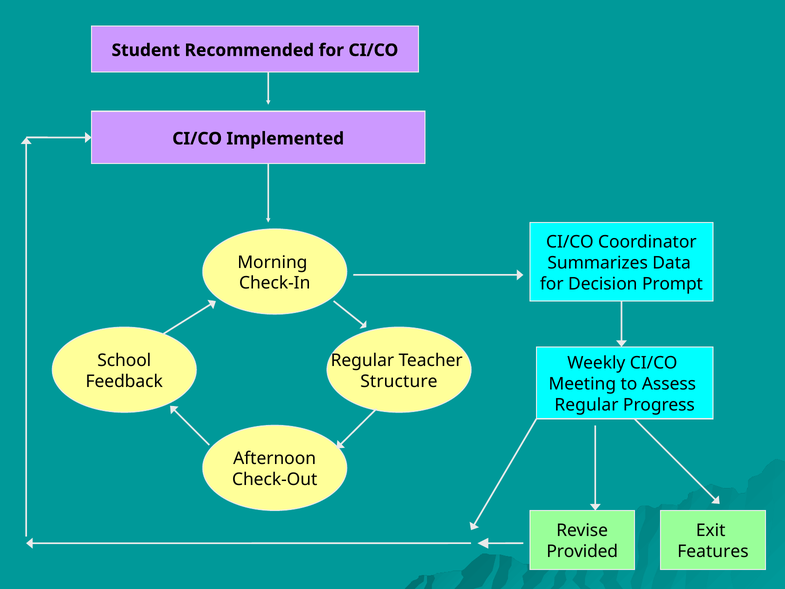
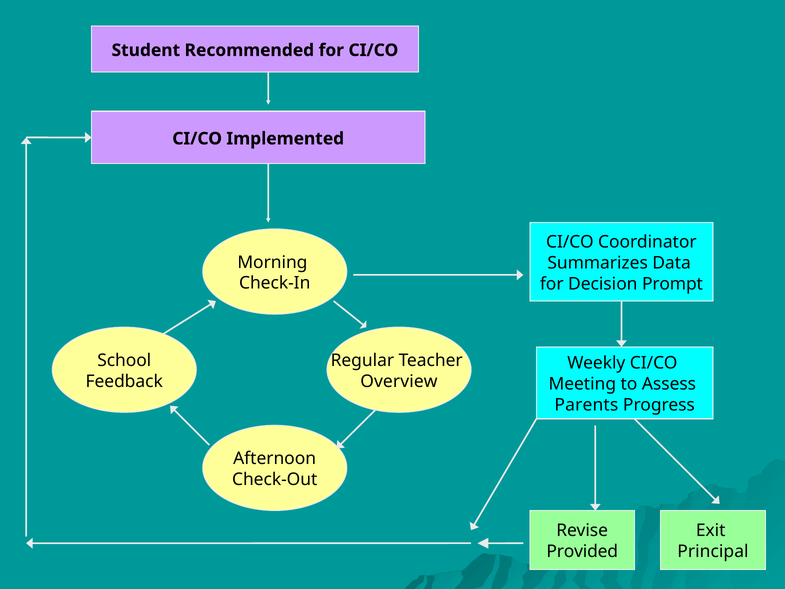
Structure: Structure -> Overview (399, 381)
Regular: Regular -> Parents (586, 405)
Features: Features -> Principal (713, 551)
